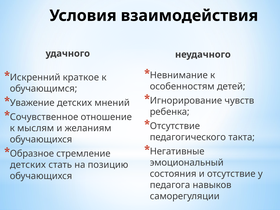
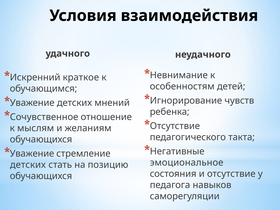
Образное: Образное -> Уважение (32, 154)
эмоциональный: эмоциональный -> эмоциональное (187, 163)
